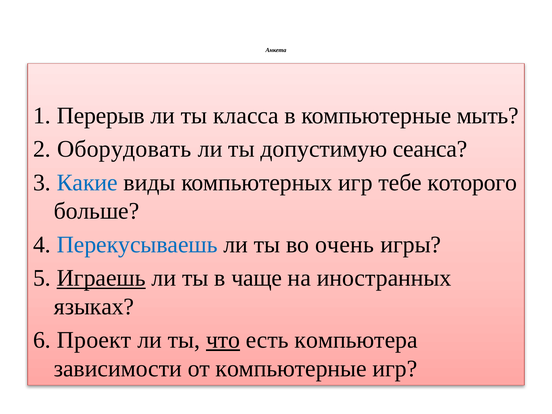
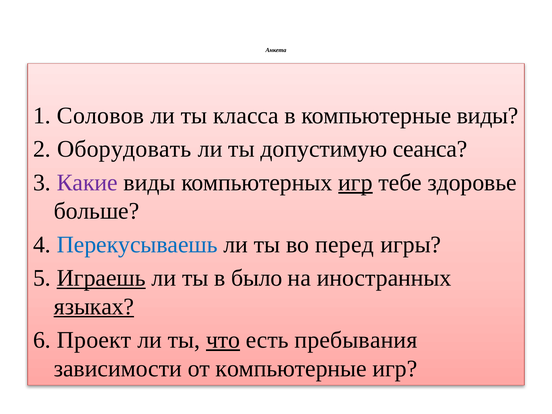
Перерыв: Перерыв -> Соловов (101, 116)
компьютерные мыть: мыть -> виды (488, 116)
Какие colour: blue -> purple (87, 183)
игр underline: none -> present (355, 183)
которого: которого -> здоровье (472, 183)
очень: очень -> перед (345, 245)
чаще: чаще -> было (257, 278)
языках underline: none -> present (94, 307)
компьютера: компьютера -> пребывания (356, 340)
